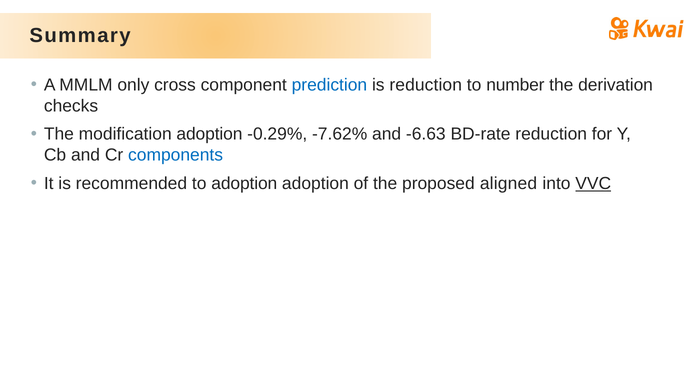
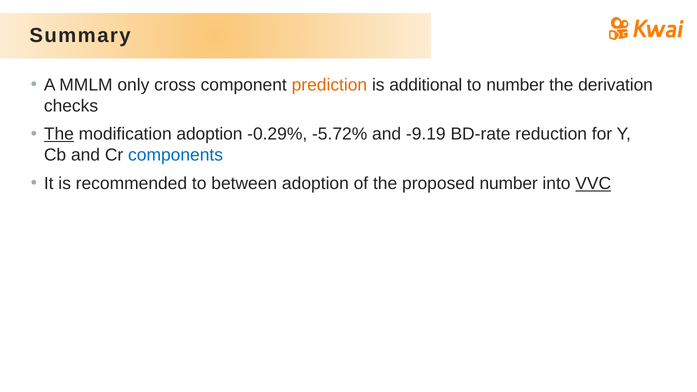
prediction colour: blue -> orange (329, 85)
is reduction: reduction -> additional (426, 85)
The underline: none -> present (59, 134)
-7.62%: -7.62% -> -5.72% (340, 134)
-6.63: -6.63 -> -9.19 (426, 134)
to adoption: adoption -> between (244, 183)
proposed aligned: aligned -> number (509, 183)
